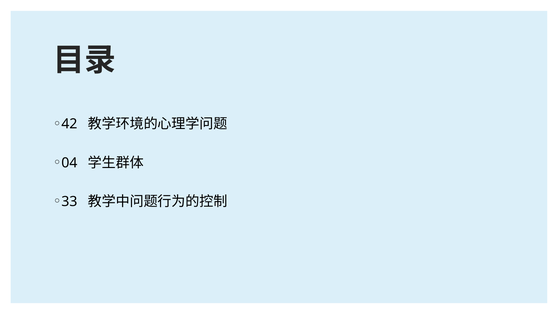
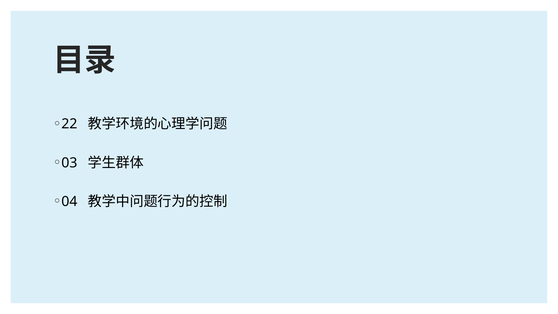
42: 42 -> 22 (69, 124)
04: 04 -> 03 (69, 163)
33: 33 -> 04 (69, 201)
